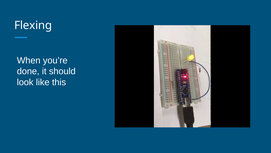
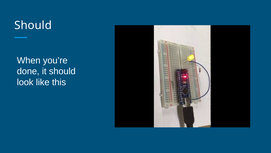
Flexing: Flexing -> Should (33, 25)
